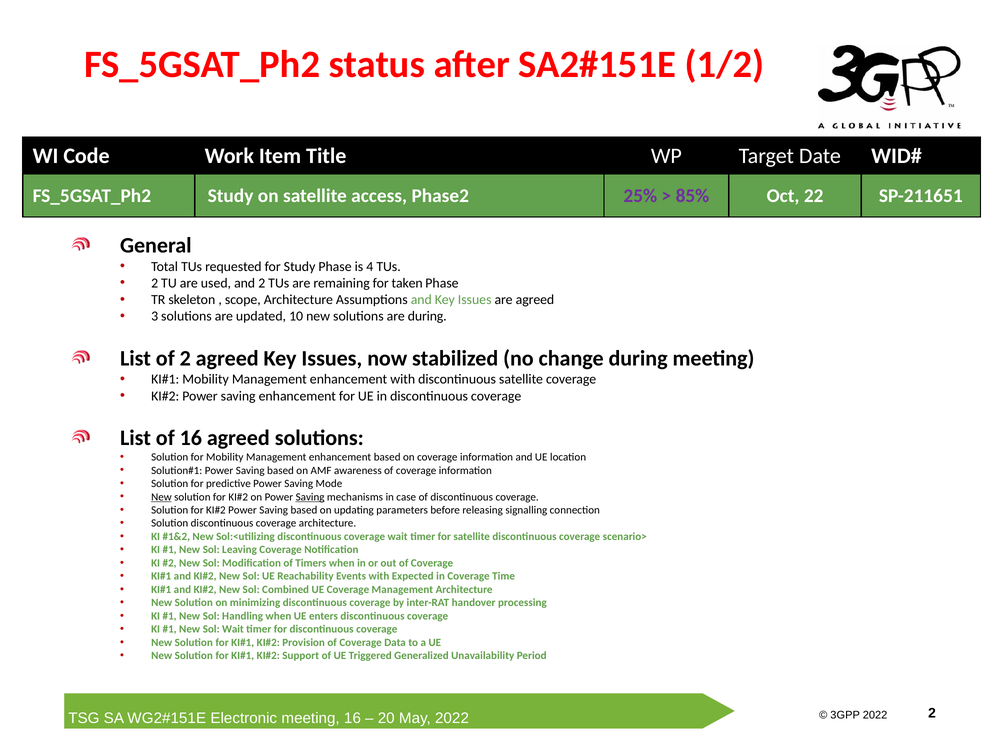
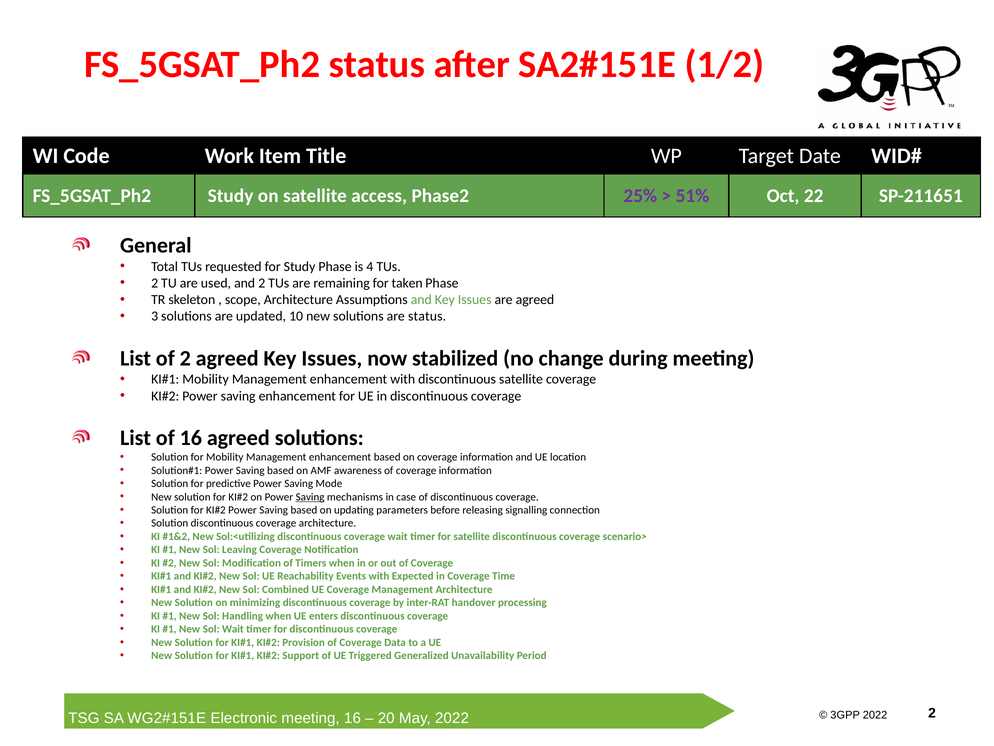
85%: 85% -> 51% (692, 196)
are during: during -> status (427, 316)
New underline: present -> none (161, 497)
